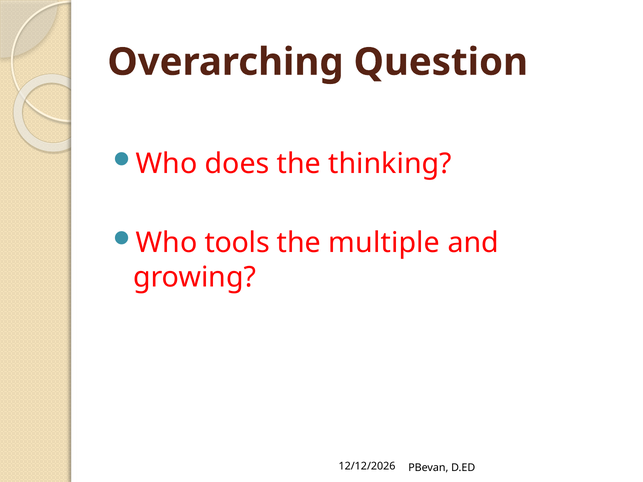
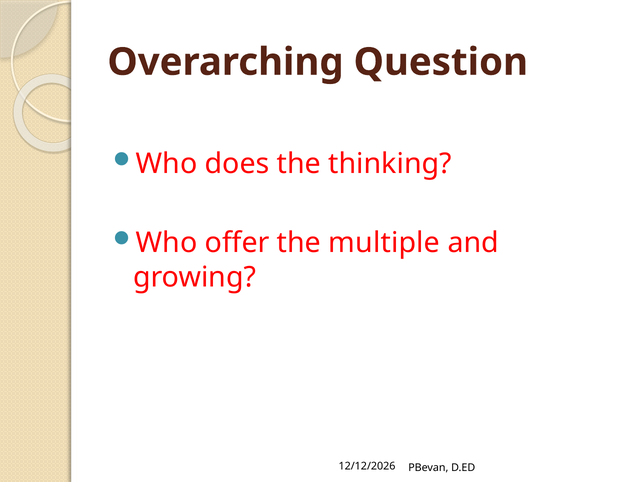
tools: tools -> offer (237, 243)
